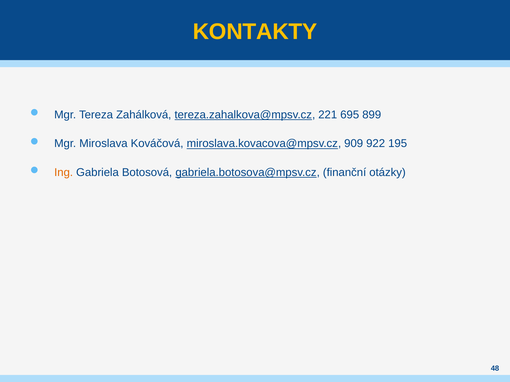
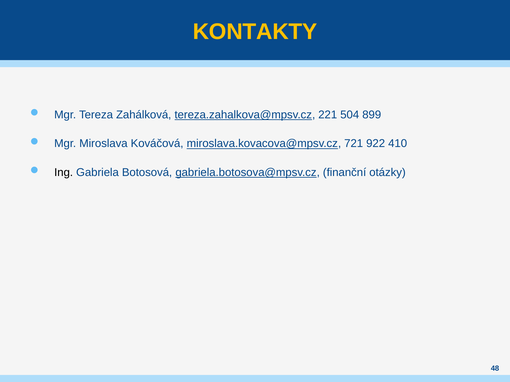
695: 695 -> 504 (350, 115)
909: 909 -> 721 (354, 144)
195: 195 -> 410 (398, 144)
Ing colour: orange -> black (64, 173)
